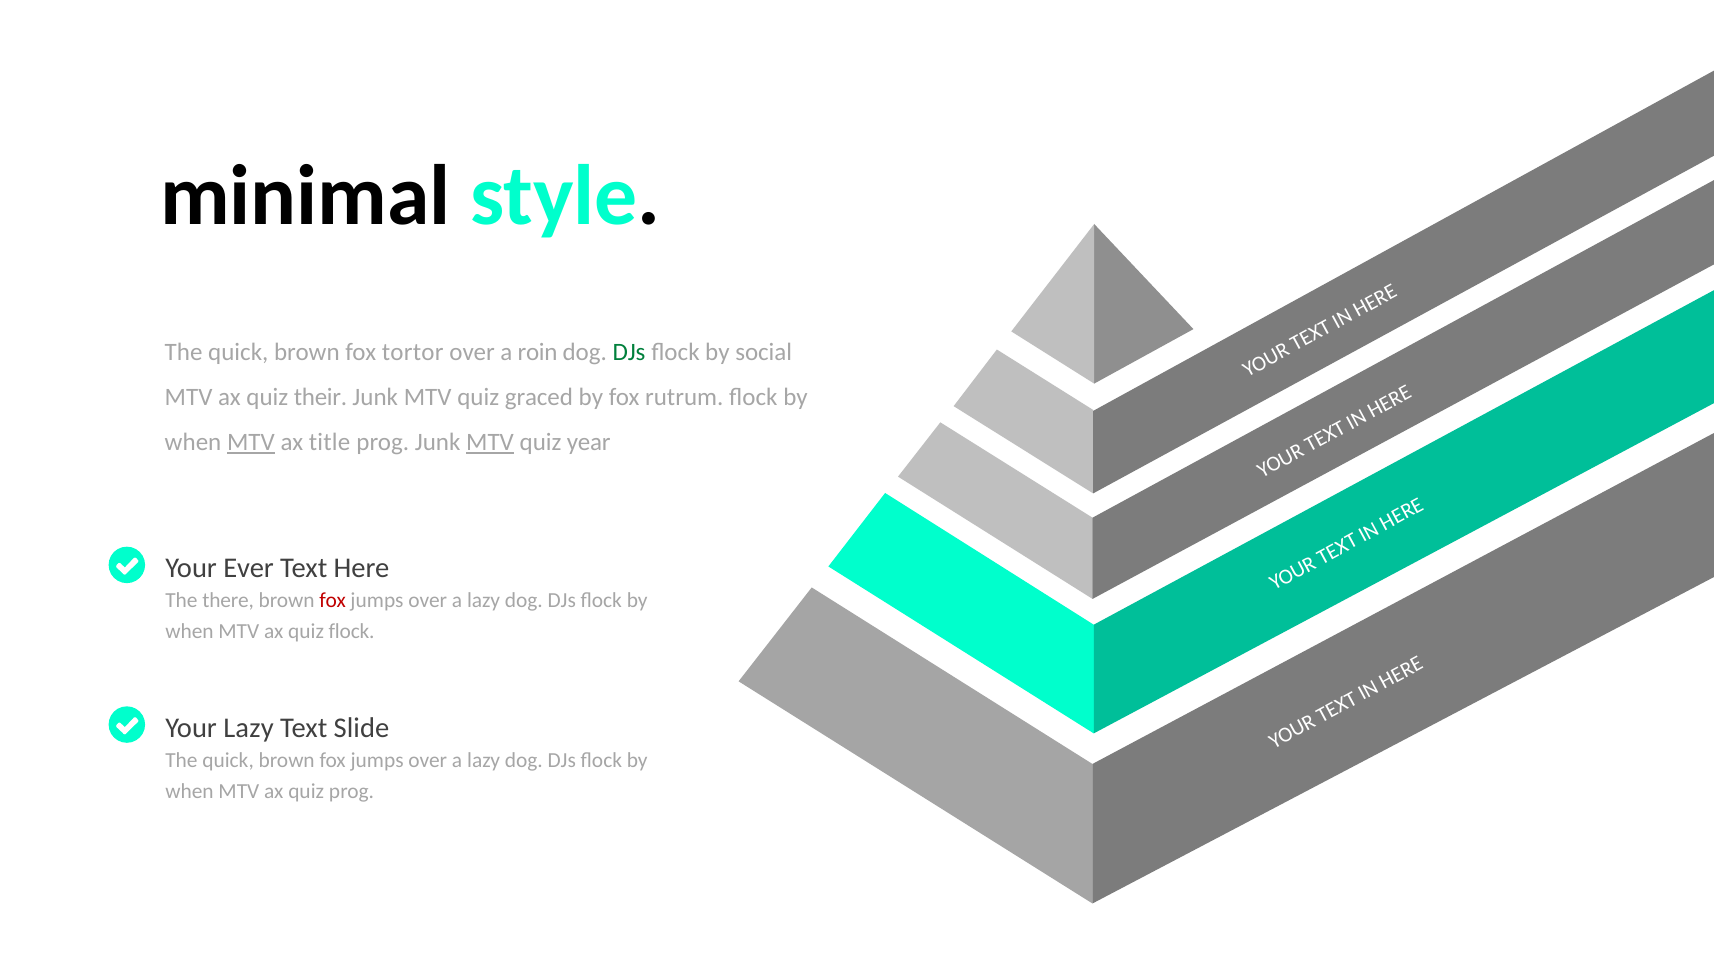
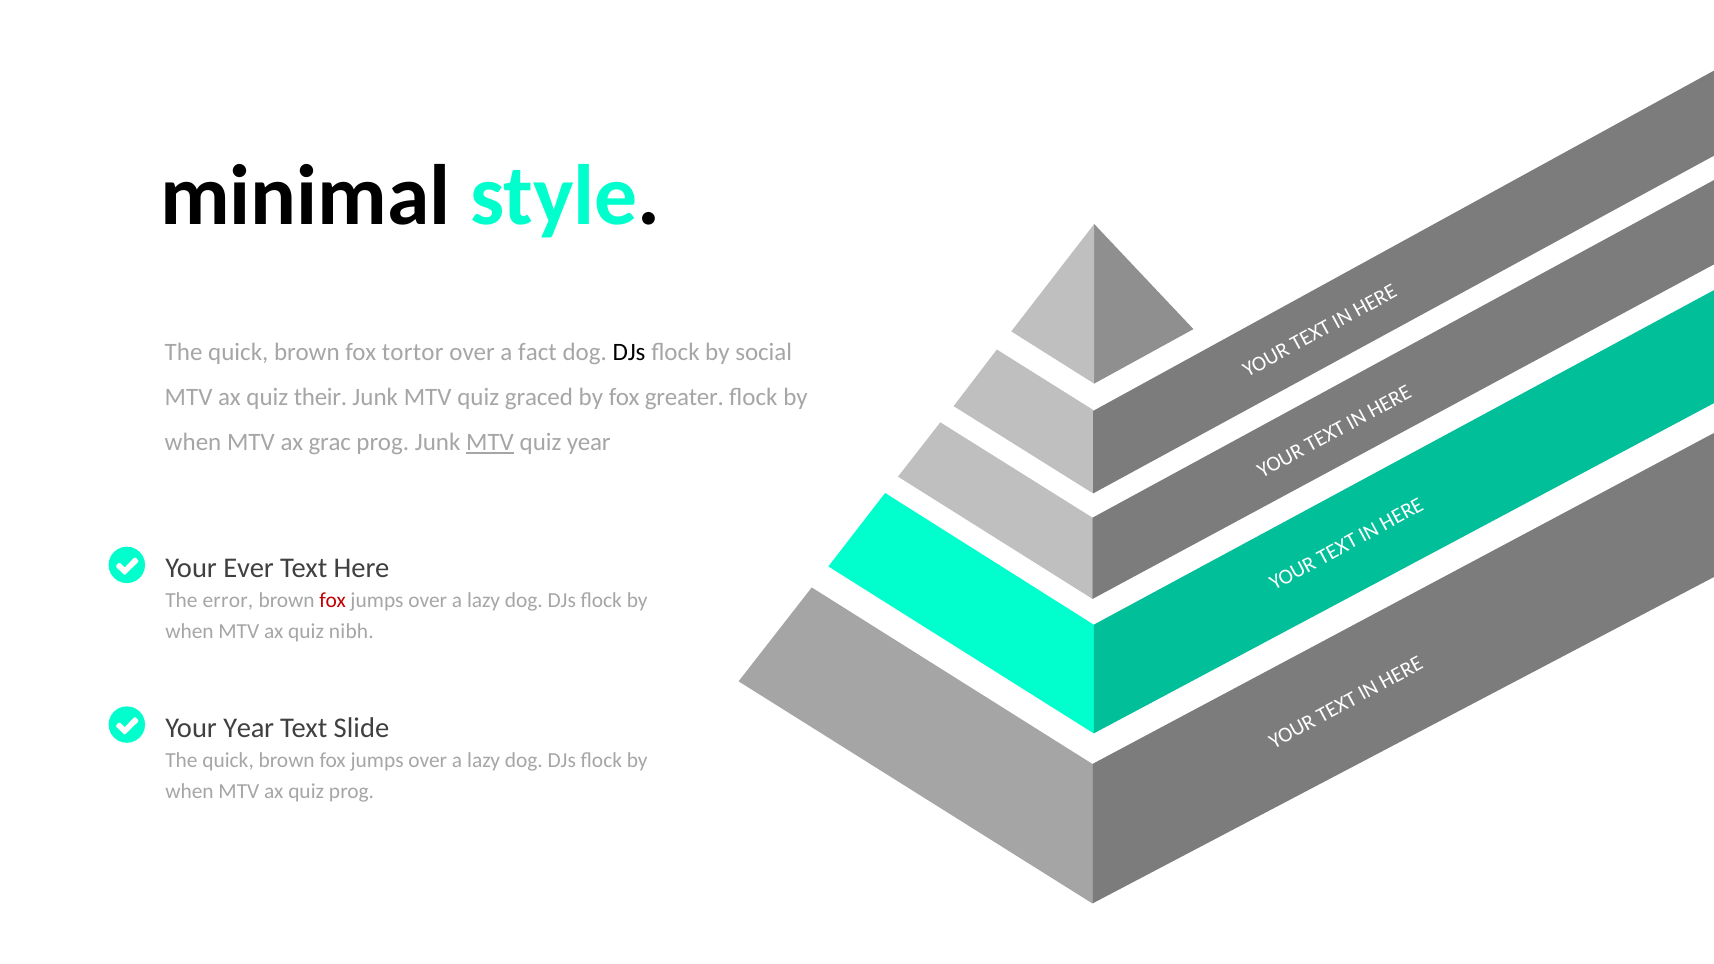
roin: roin -> fact (537, 352)
DJs colour: green -> black (629, 352)
rutrum: rutrum -> greater (684, 397)
MTV underline: present -> none (251, 442)
title: title -> grac (330, 442)
there: there -> error (228, 601)
quiz flock: flock -> nibh (351, 632)
Your Lazy: Lazy -> Year (249, 728)
